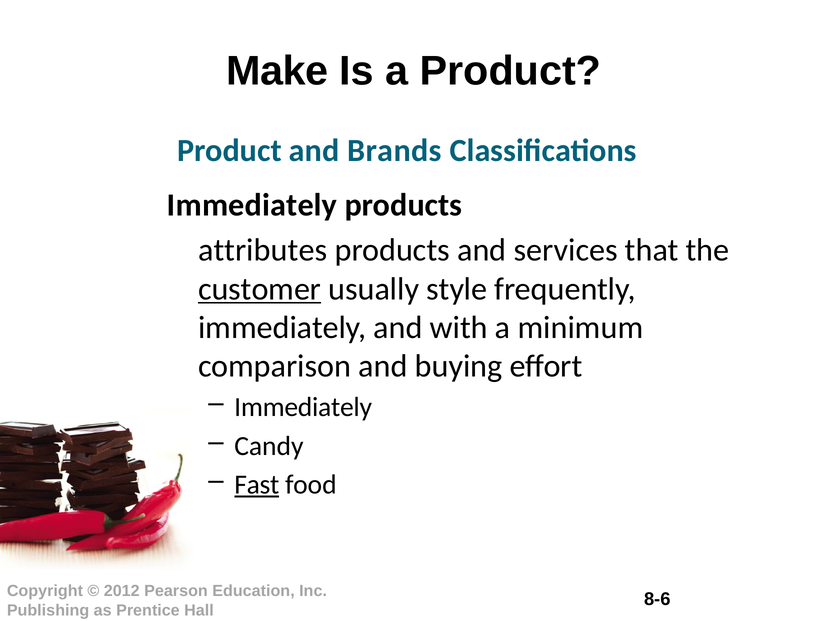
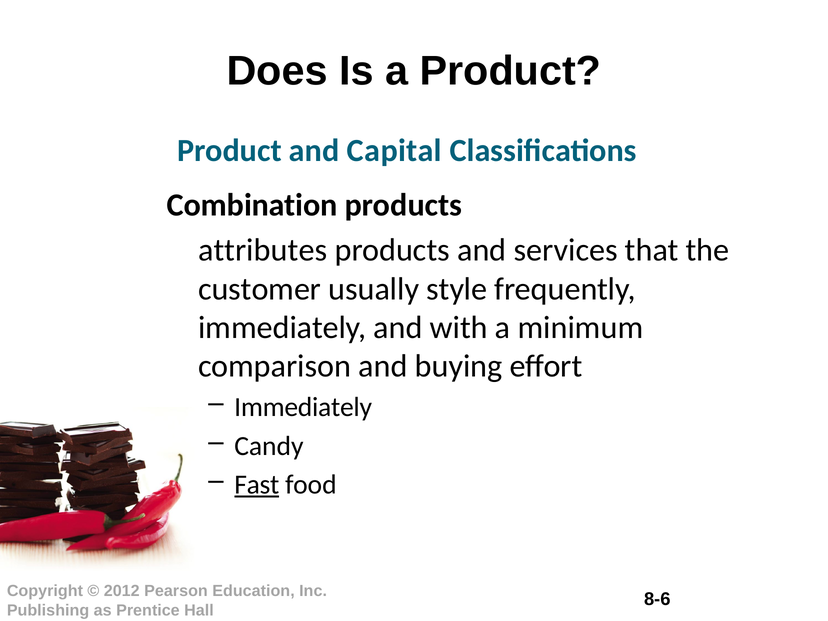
Make: Make -> Does (277, 71)
Brands: Brands -> Capital (394, 151)
Immediately: Immediately -> Combination (252, 205)
customer underline: present -> none (260, 289)
